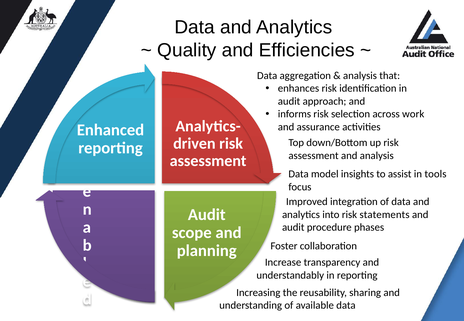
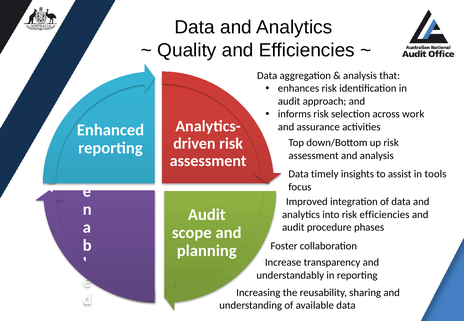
model: model -> timely (325, 174)
risk statements: statements -> efficiencies (385, 215)
